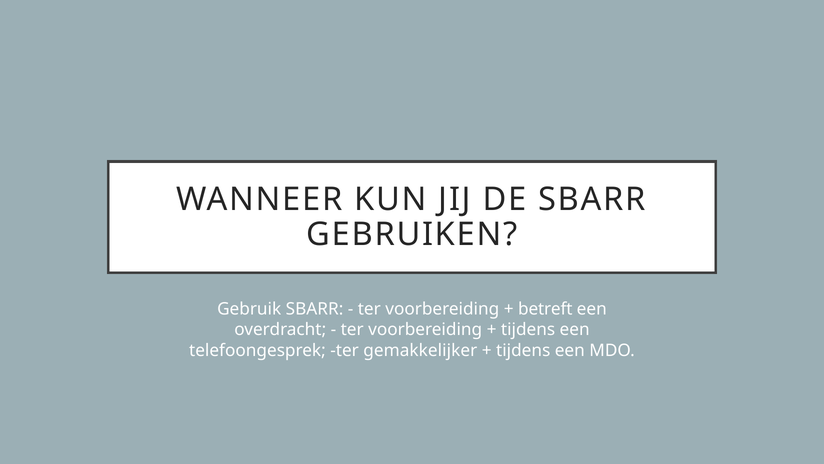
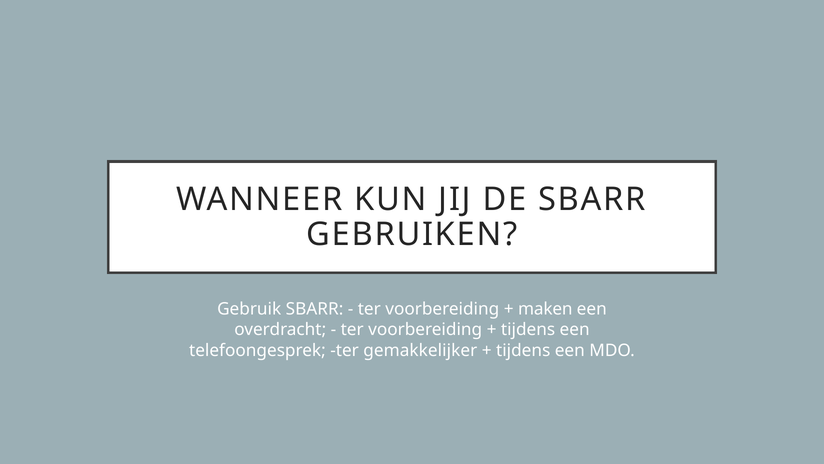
betreft: betreft -> maken (545, 309)
